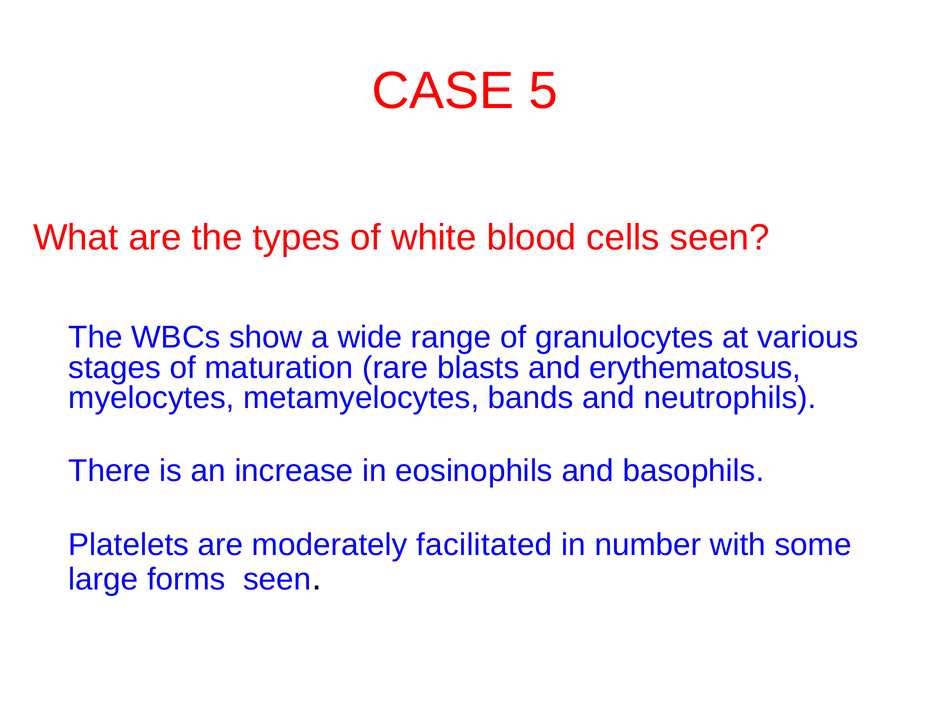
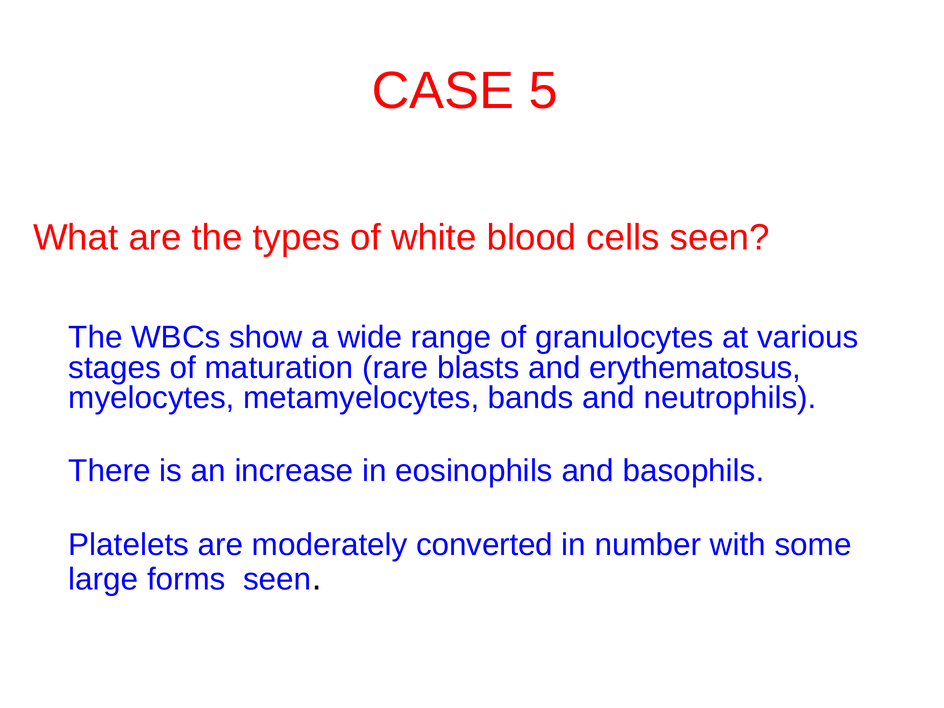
facilitated: facilitated -> converted (485, 545)
